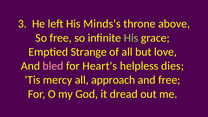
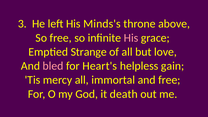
His colour: light green -> pink (131, 38)
dies: dies -> gain (173, 66)
approach: approach -> immortal (113, 80)
dread: dread -> death (124, 94)
